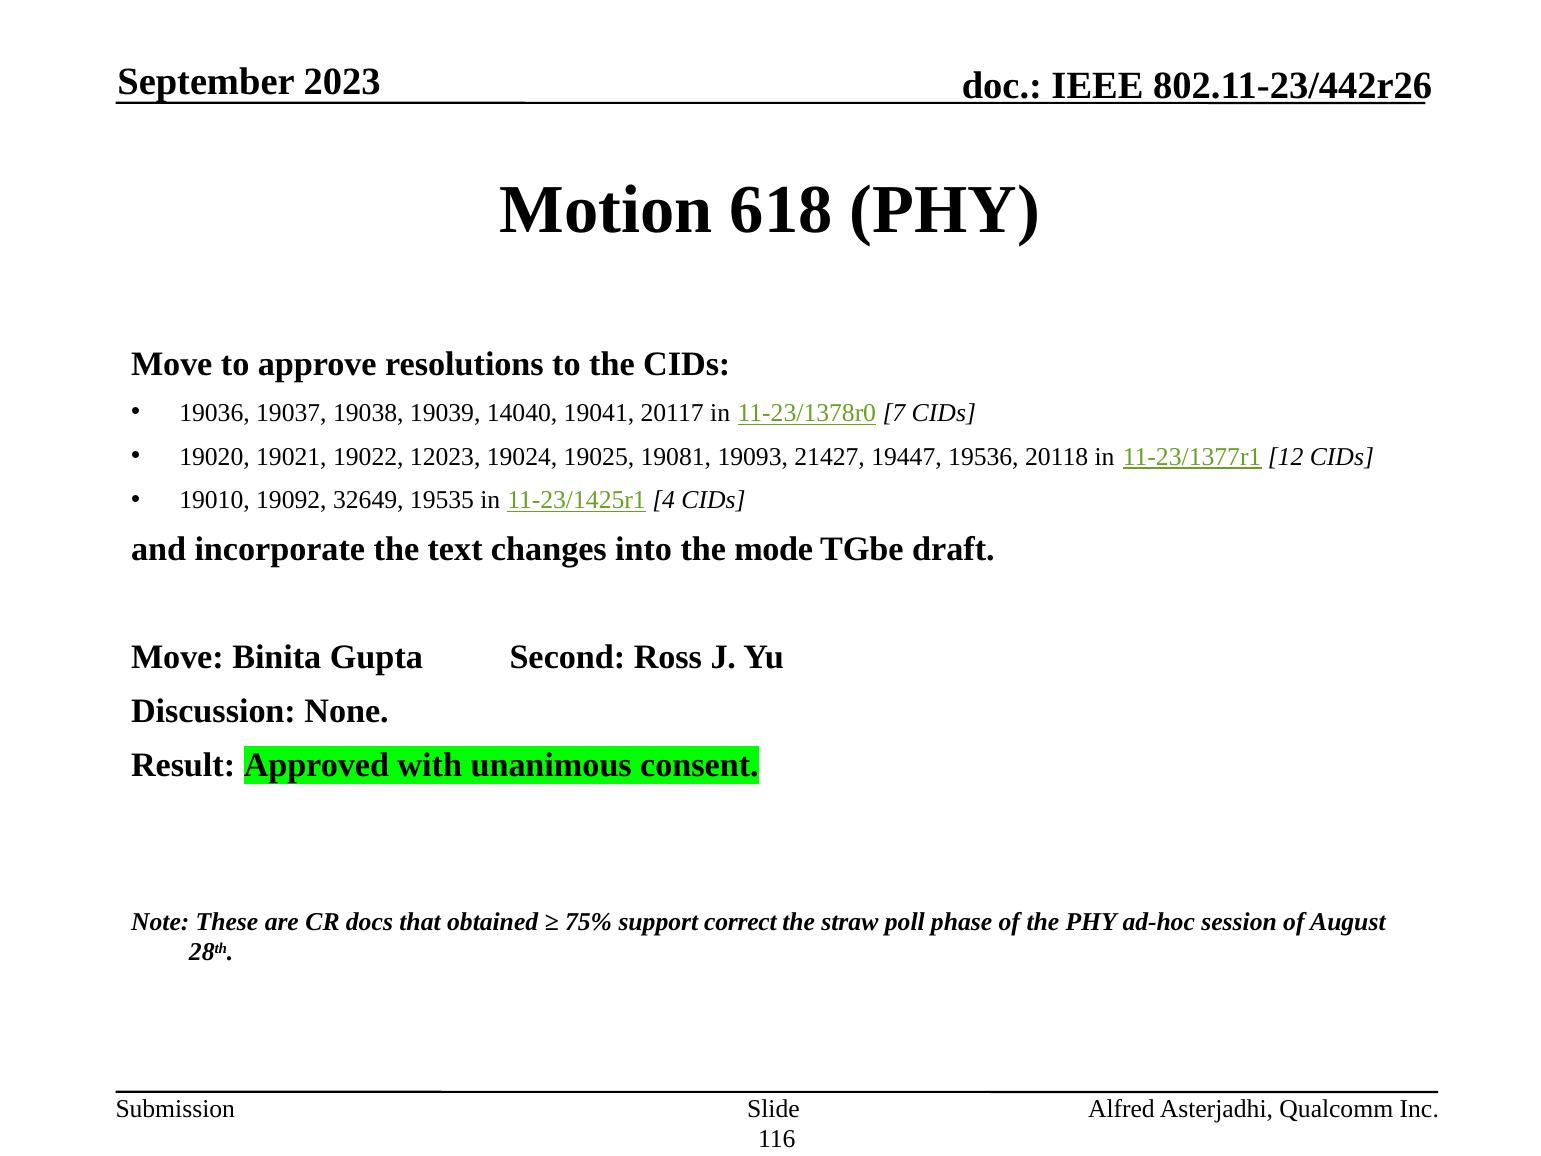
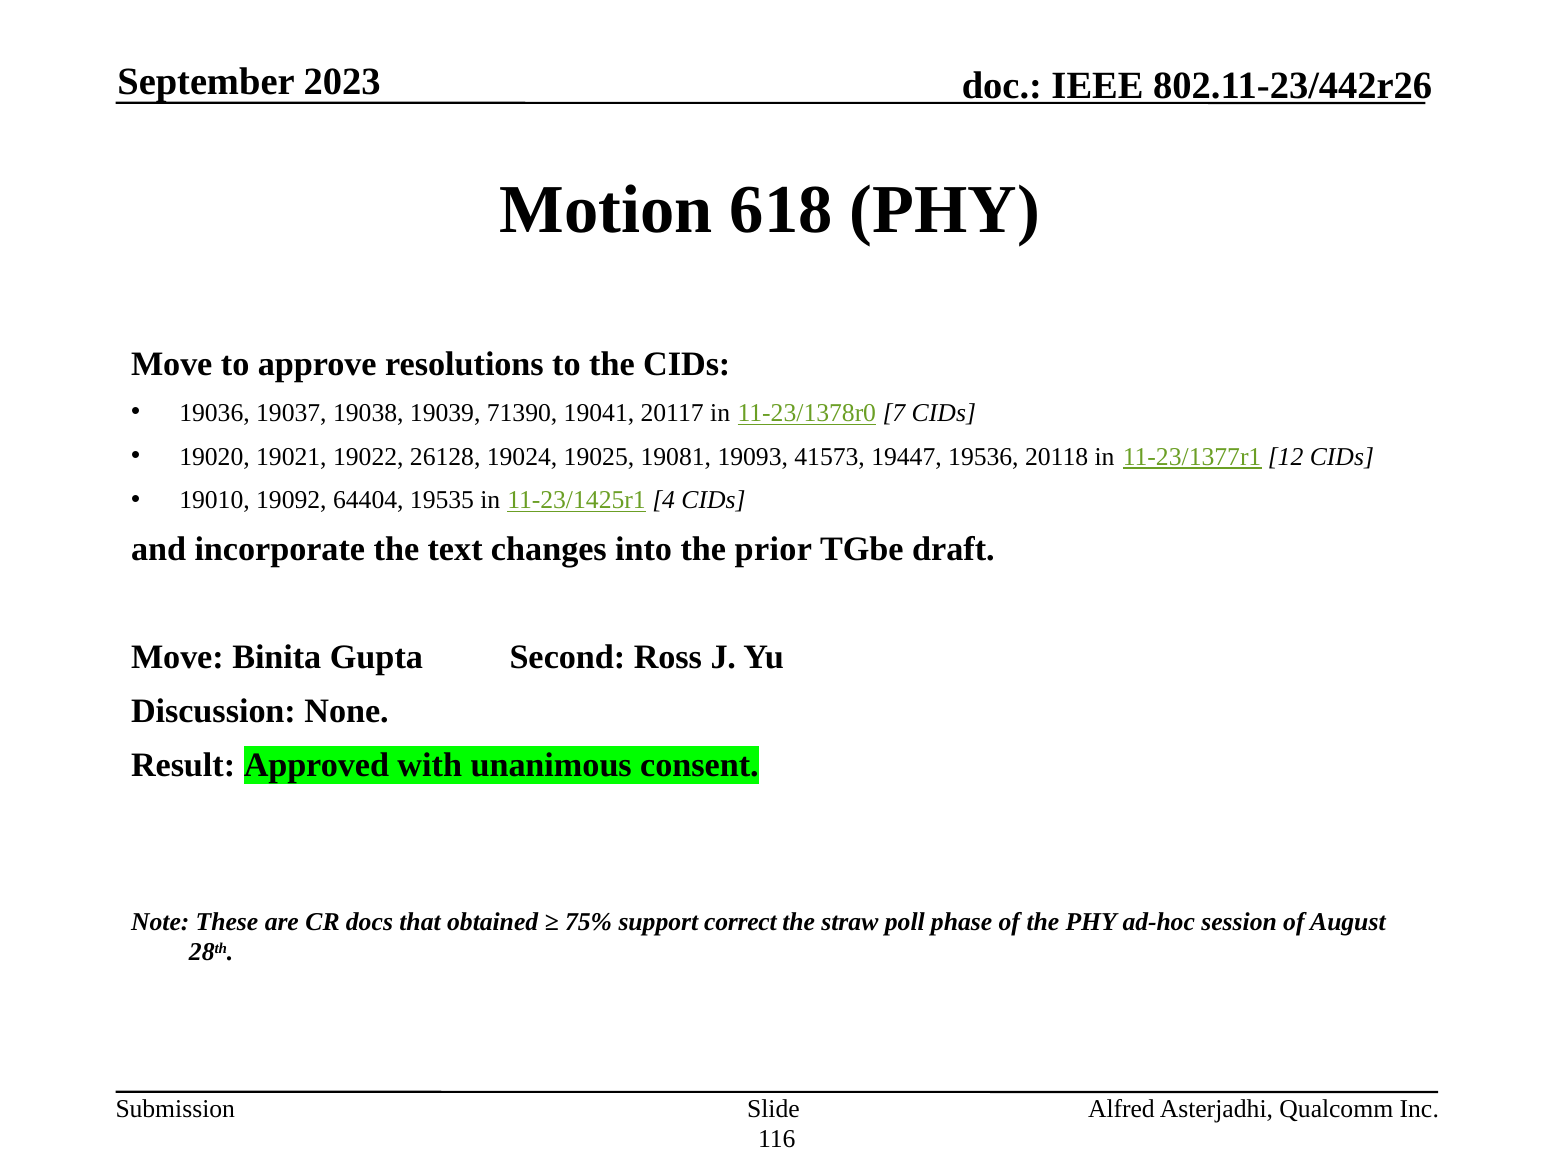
14040: 14040 -> 71390 (522, 413)
12023: 12023 -> 26128 (445, 456)
21427: 21427 -> 41573 (830, 456)
32649: 32649 -> 64404 (368, 500)
mode: mode -> prior (773, 550)
